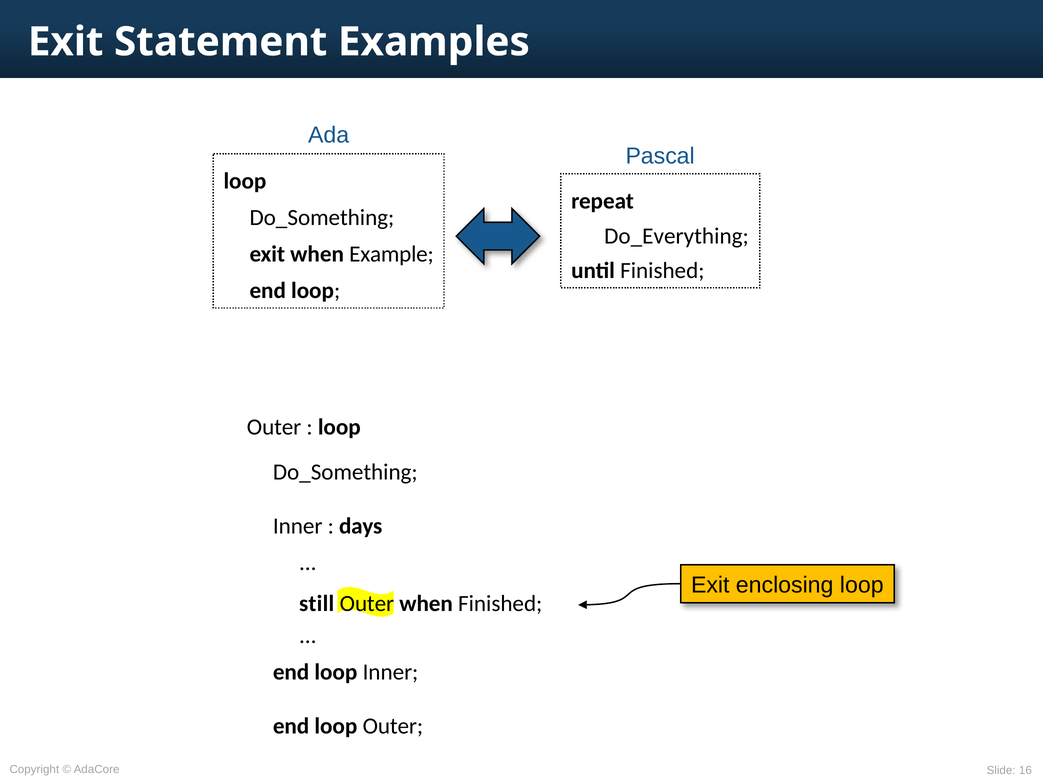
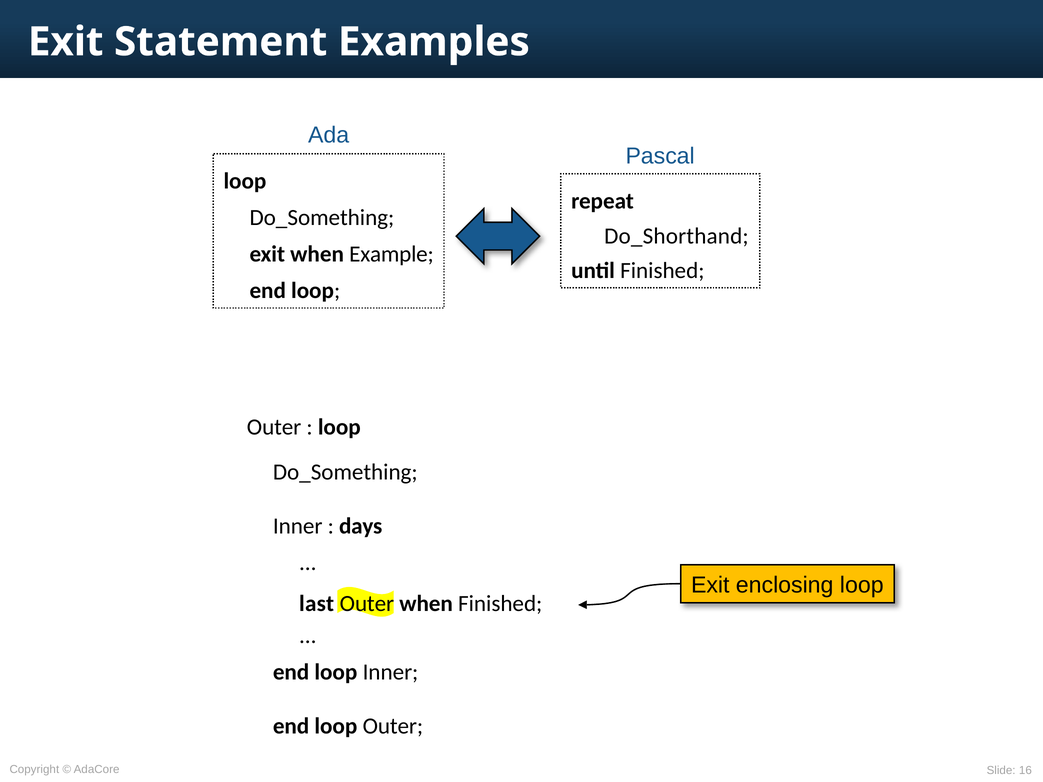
Do_Everything: Do_Everything -> Do_Shorthand (676, 236)
still: still -> last (317, 604)
